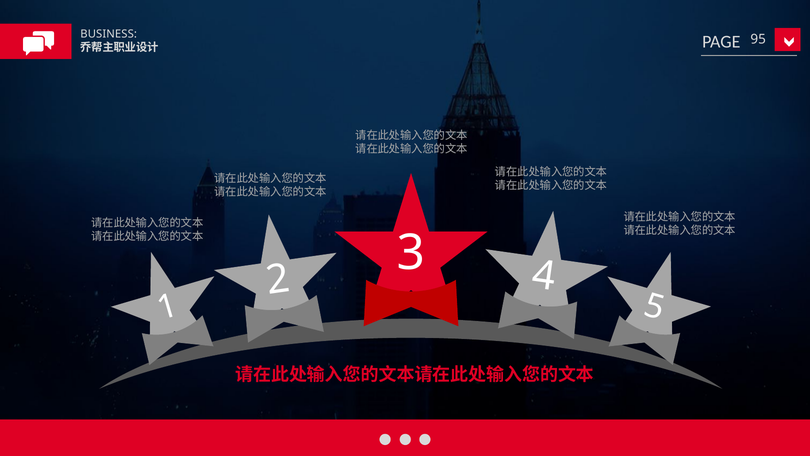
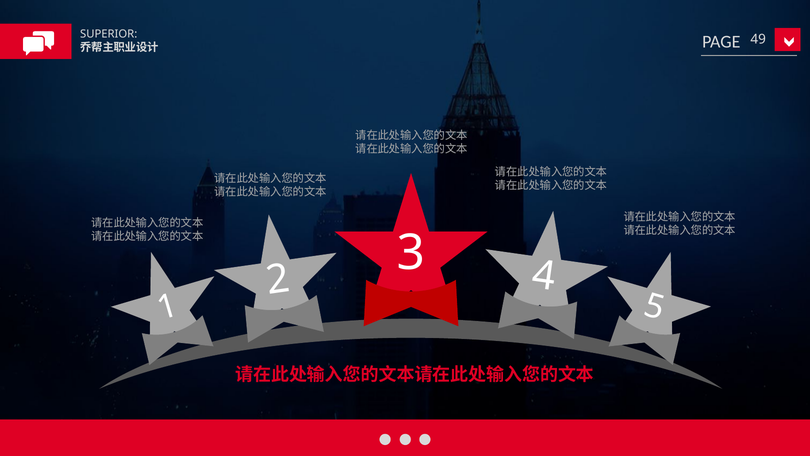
BUSINESS: BUSINESS -> SUPERIOR (109, 34)
95: 95 -> 49 (758, 39)
